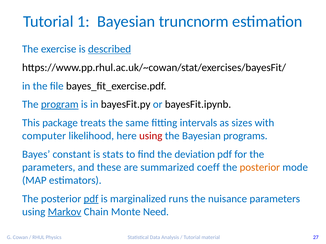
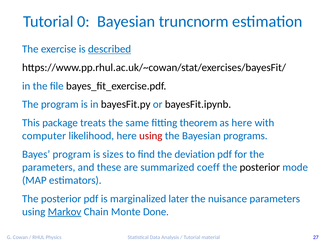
1: 1 -> 0 (83, 22)
program underline: present -> none (60, 105)
intervals: intervals -> theorem (198, 123)
as sizes: sizes -> here (242, 123)
Bayes constant: constant -> program (72, 155)
stats: stats -> sizes (113, 155)
posterior colour: orange -> black (260, 168)
pdf underline: present -> none (91, 199)
runs: runs -> later (179, 199)
Need: Need -> Done (156, 212)
